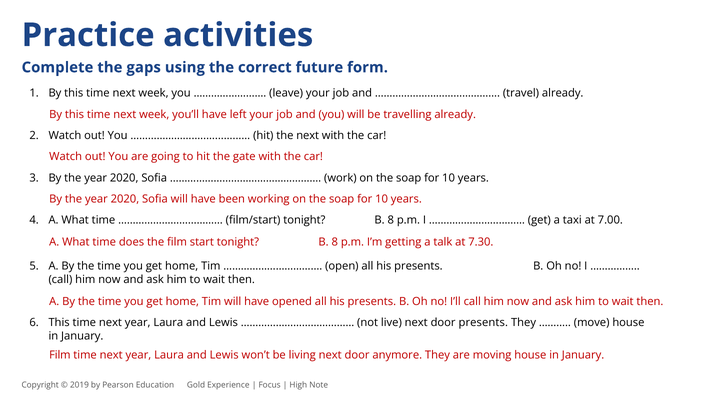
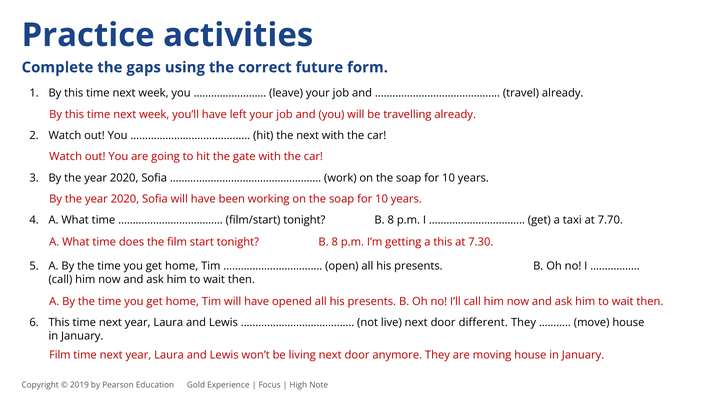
7.00: 7.00 -> 7.70 (610, 220)
a talk: talk -> this (443, 242)
door presents: presents -> different (483, 323)
